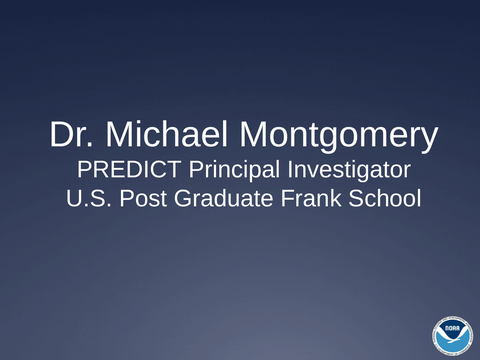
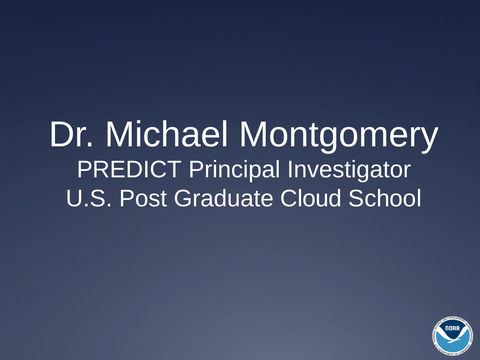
Frank: Frank -> Cloud (311, 198)
